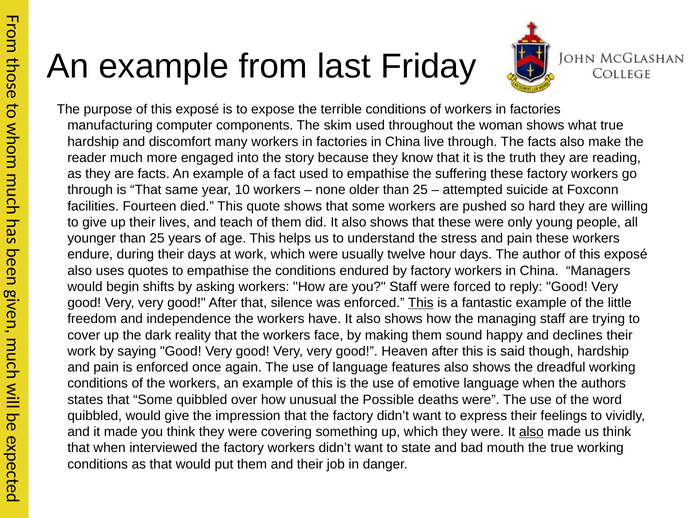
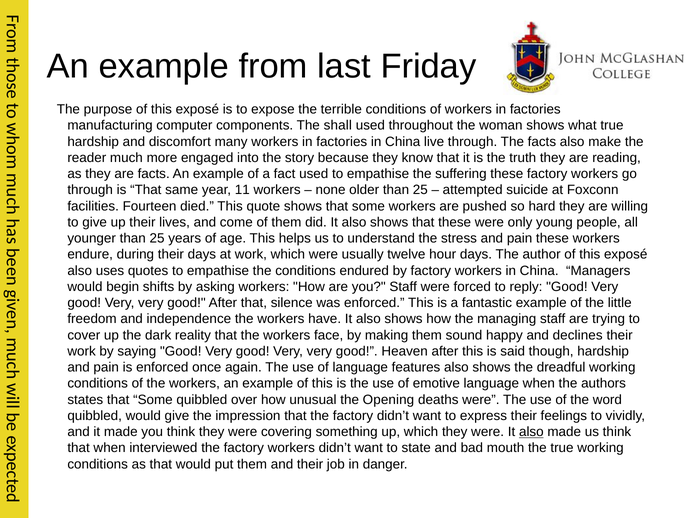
skim: skim -> shall (338, 126)
10: 10 -> 11 (242, 190)
teach: teach -> come (236, 222)
This underline: present -> none (421, 303)
Possible: Possible -> Opening (388, 400)
